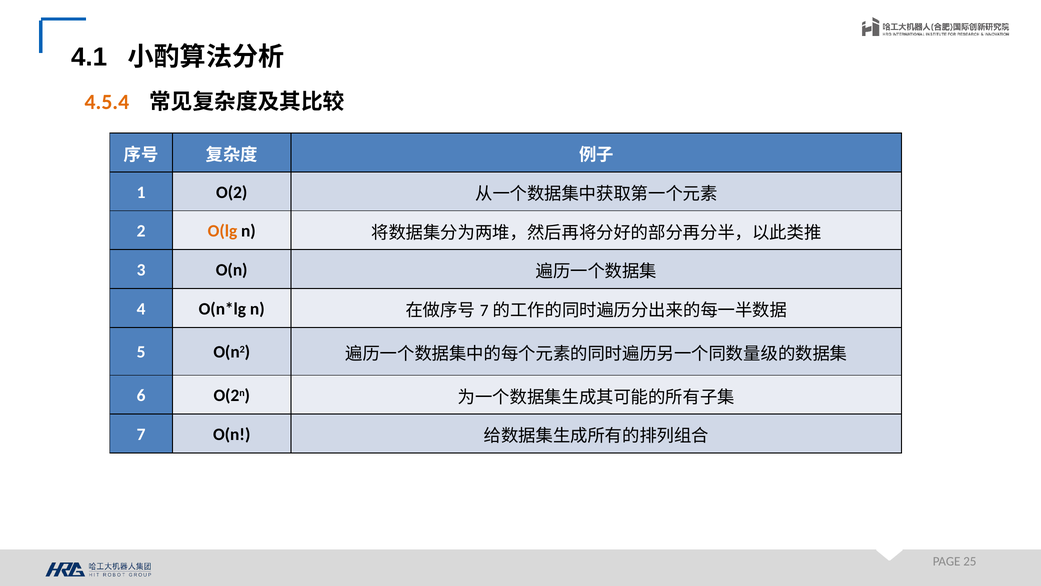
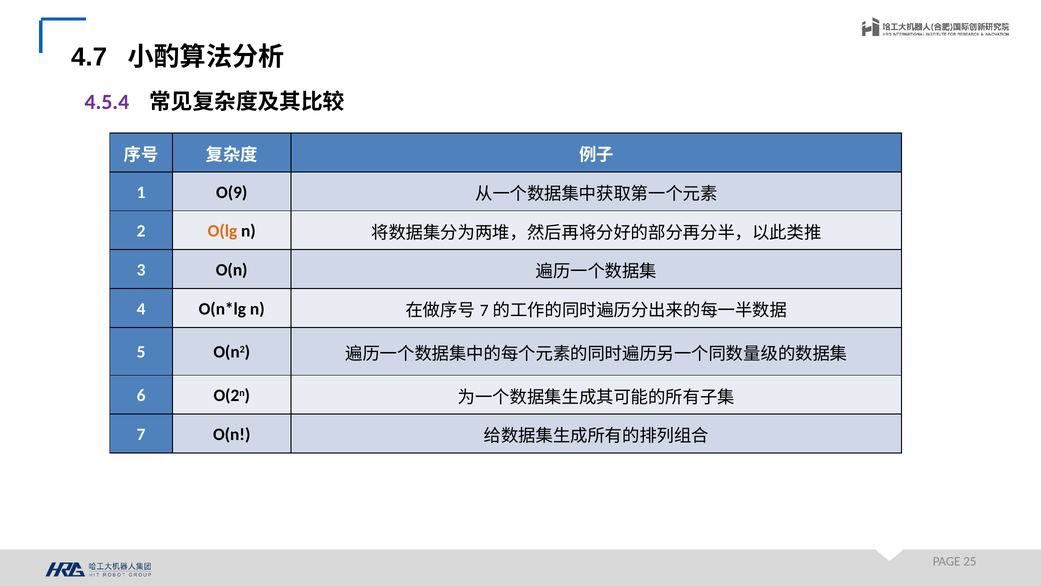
4.1: 4.1 -> 4.7 (89, 57)
4.5.4 colour: orange -> purple (107, 102)
O(2: O(2 -> O(9 (232, 192)
